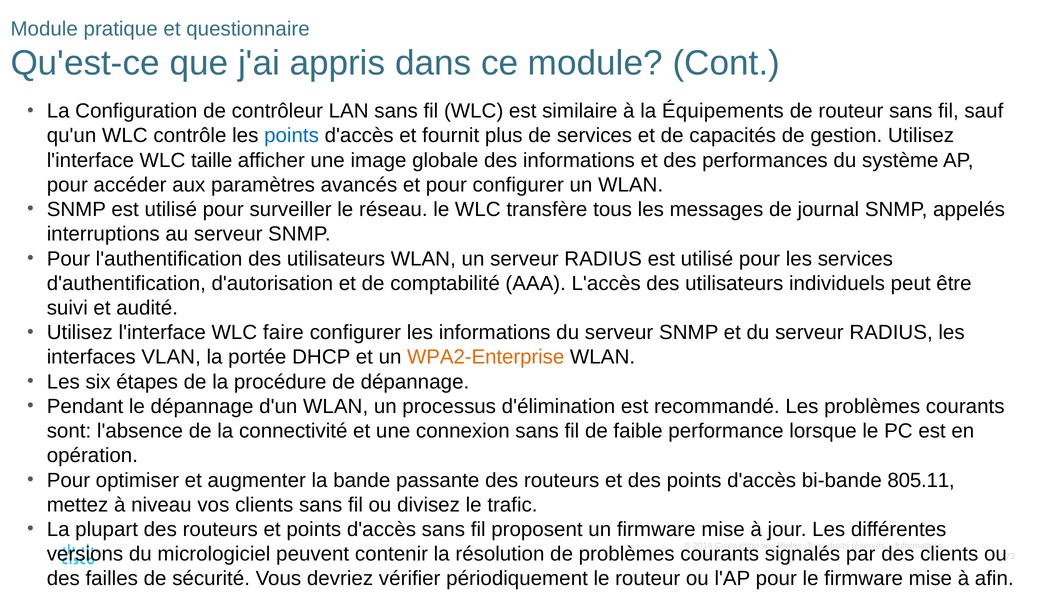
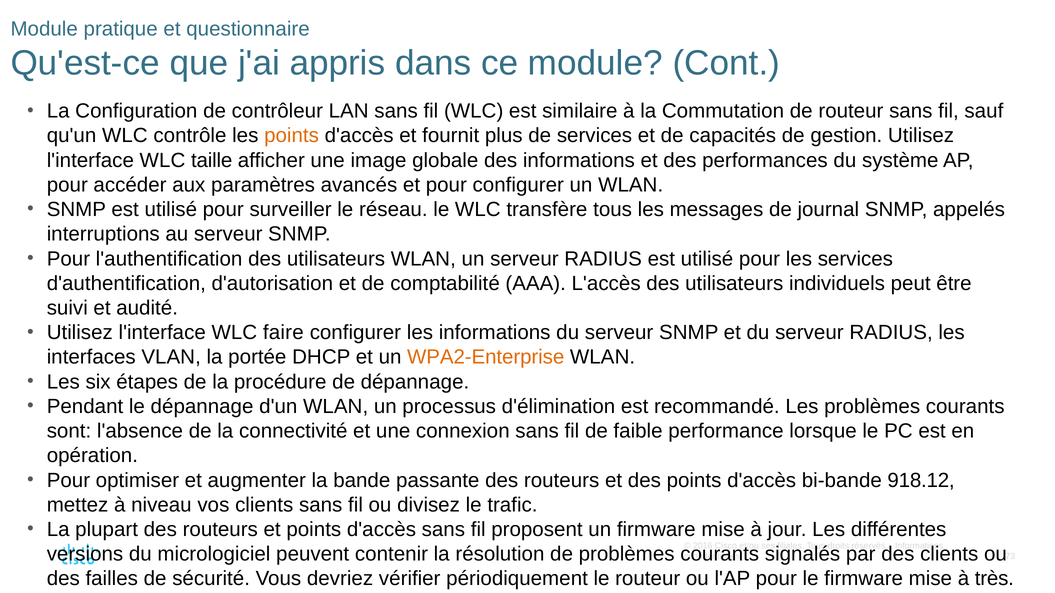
Équipements: Équipements -> Commutation (723, 111)
points colour: blue -> orange (292, 136)
805.11: 805.11 -> 918.12 (921, 481)
afin: afin -> très (994, 579)
